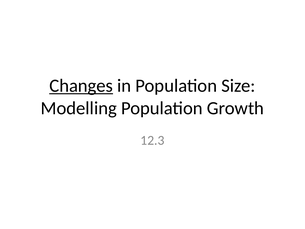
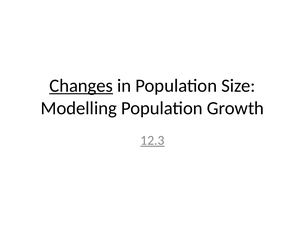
12.3 underline: none -> present (152, 140)
